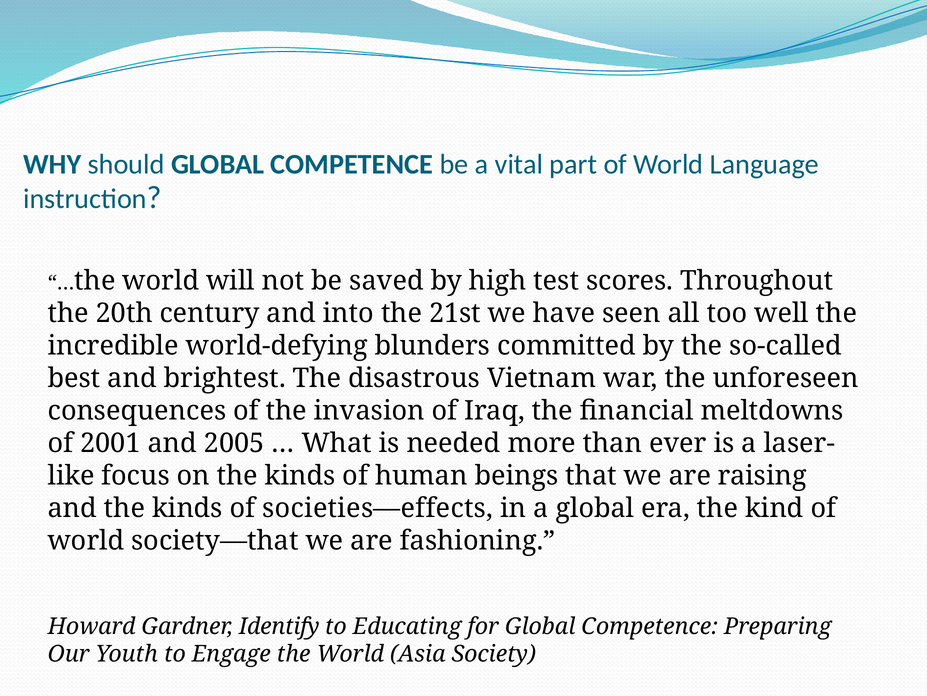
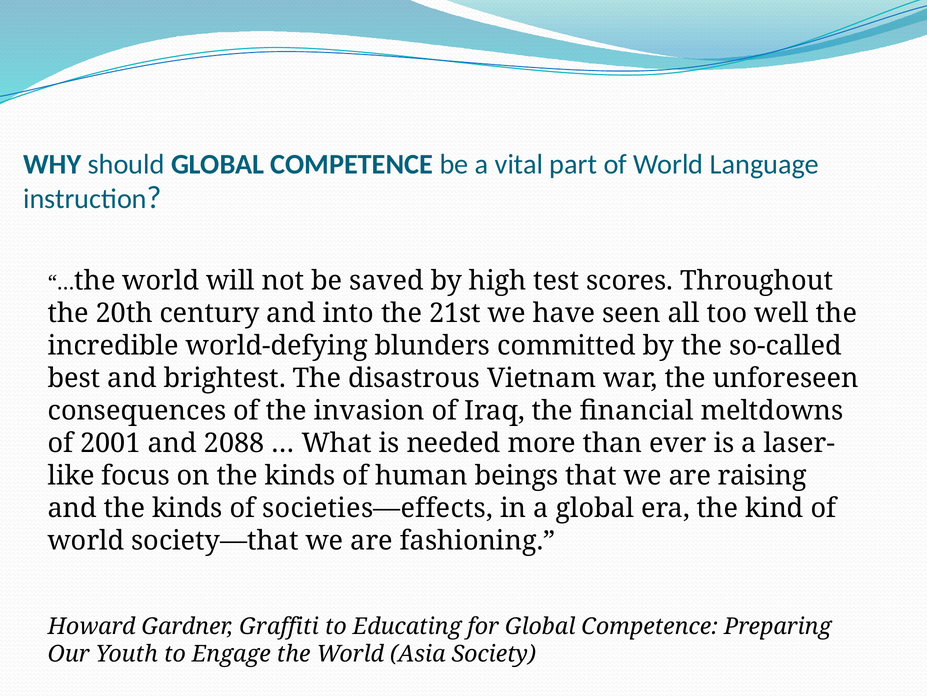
2005: 2005 -> 2088 (234, 443)
Identify: Identify -> Graffiti (279, 626)
